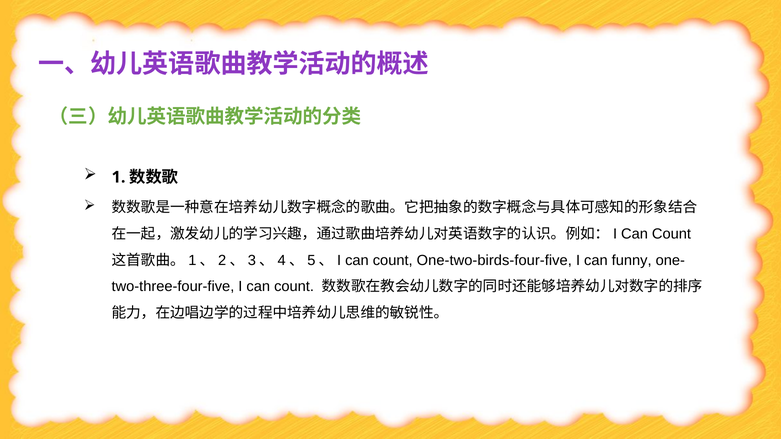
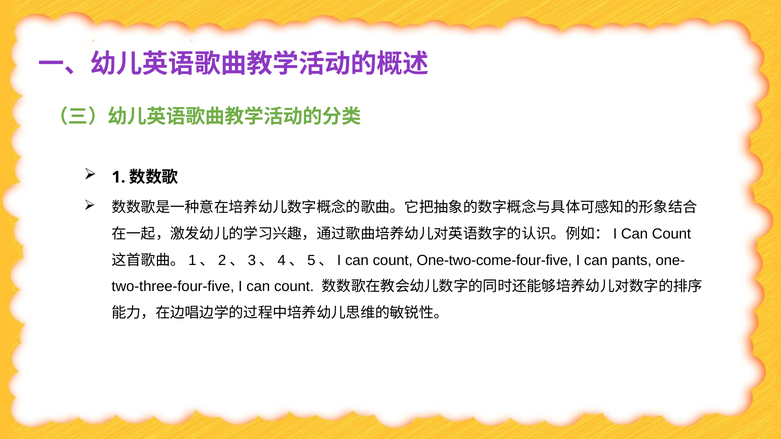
One-two-birds-four-five: One-two-birds-four-five -> One-two-come-four-five (494, 260)
funny: funny -> pants (632, 260)
